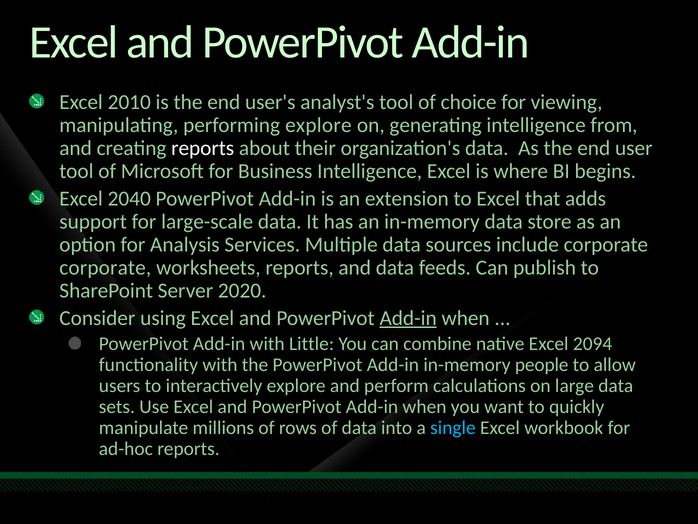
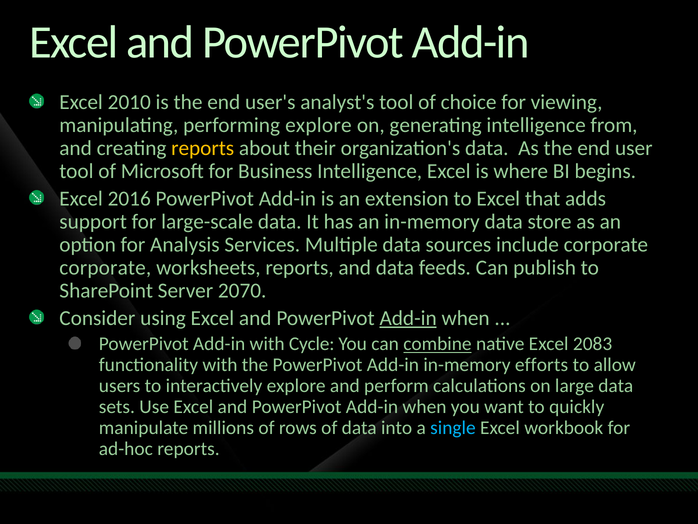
reports colour: white -> yellow (203, 148)
2040: 2040 -> 2016 (129, 198)
2020: 2020 -> 2070 (242, 291)
Little: Little -> Cycle (312, 344)
combine underline: none -> present (437, 344)
2094: 2094 -> 2083 (593, 344)
people: people -> efforts (542, 365)
